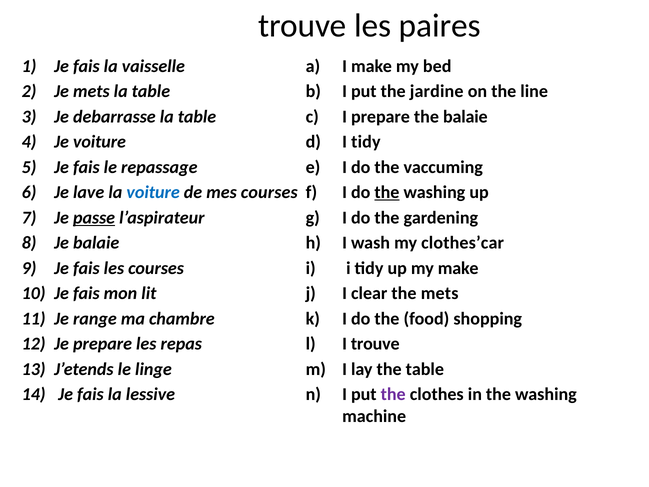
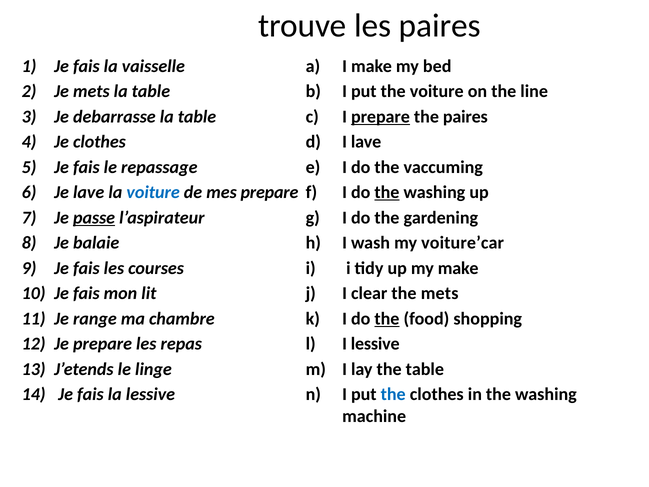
the jardine: jardine -> voiture (437, 91)
prepare underline: none -> present (380, 117)
the balaie: balaie -> paires (465, 117)
Je voiture: voiture -> clothes (99, 142)
tidy: tidy -> lave (366, 142)
mes courses: courses -> prepare (269, 192)
clothes’car: clothes’car -> voiture’car (463, 243)
the underline: none -> present (387, 318)
I trouve: trouve -> lessive (375, 344)
the colour: purple -> blue (393, 394)
